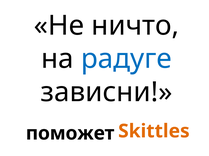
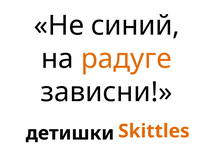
ничто: ничто -> синий (135, 26)
радуге colour: blue -> orange (126, 59)
поможет: поможет -> детишки (70, 134)
